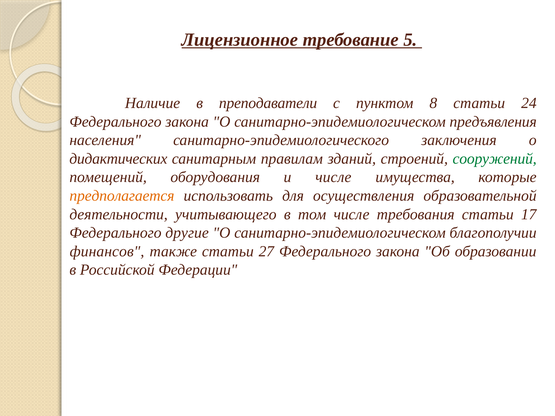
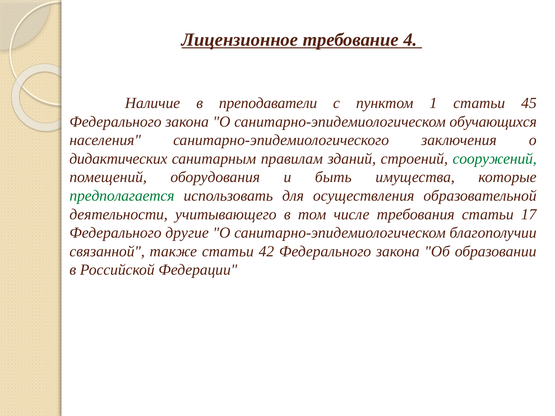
5: 5 -> 4 (410, 40)
8: 8 -> 1 (433, 103)
24: 24 -> 45 (529, 103)
предъявления: предъявления -> обучающихся (493, 122)
и числе: числе -> быть (333, 177)
предполагается colour: orange -> green (122, 196)
финансов: финансов -> связанной (107, 251)
27: 27 -> 42 (266, 251)
